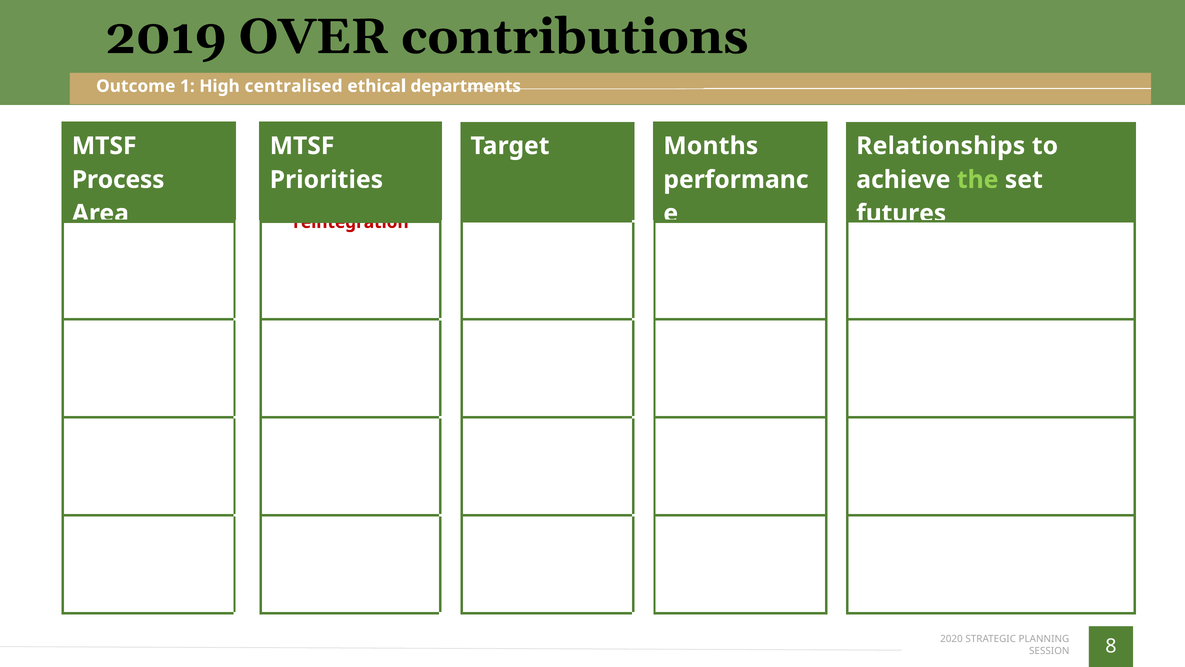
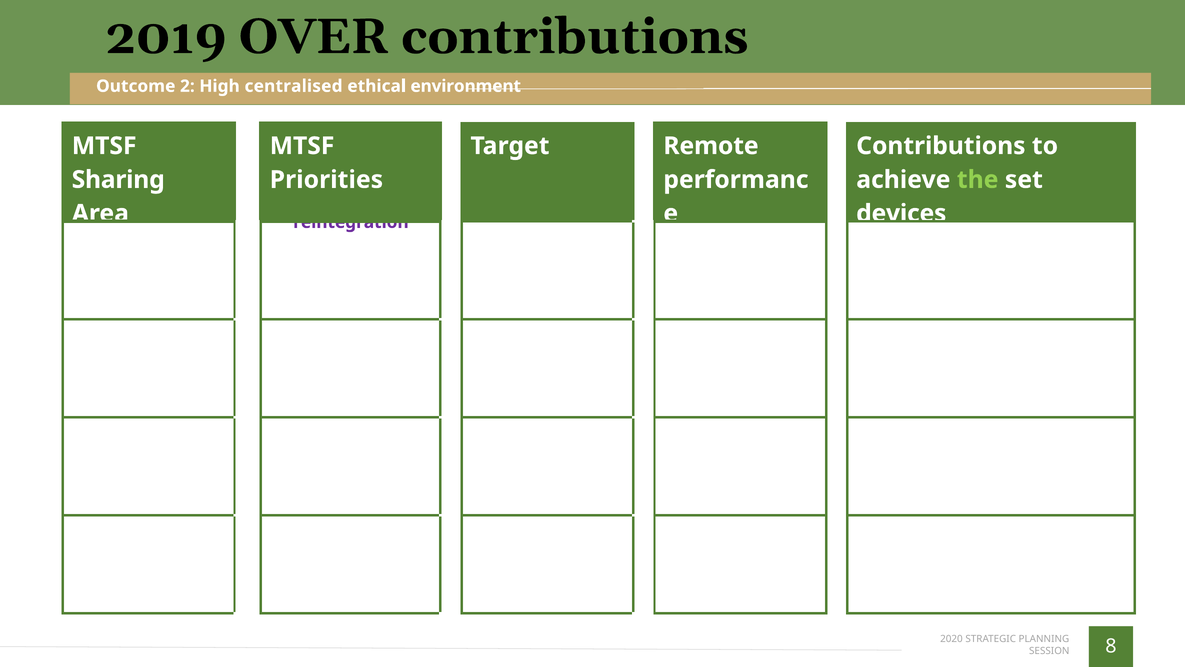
1: 1 -> 2 (187, 86)
departments: departments -> environment (466, 86)
Months: Months -> Remote (711, 146)
Relationships: Relationships -> Contributions (941, 146)
Process: Process -> Sharing (118, 180)
futures: futures -> devices (901, 213)
reintegration colour: red -> purple (351, 222)
